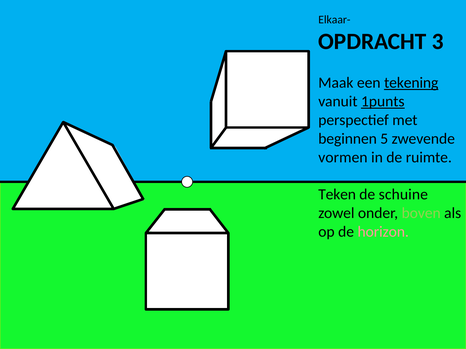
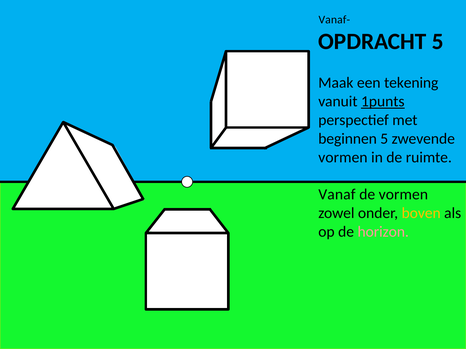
Elkaar-: Elkaar- -> Vanaf- (334, 20)
OPDRACHT 3: 3 -> 5 (438, 41)
tekening underline: present -> none (411, 83)
Teken: Teken -> Vanaf (337, 195)
de schuine: schuine -> vormen (403, 195)
boven colour: light green -> yellow (421, 213)
